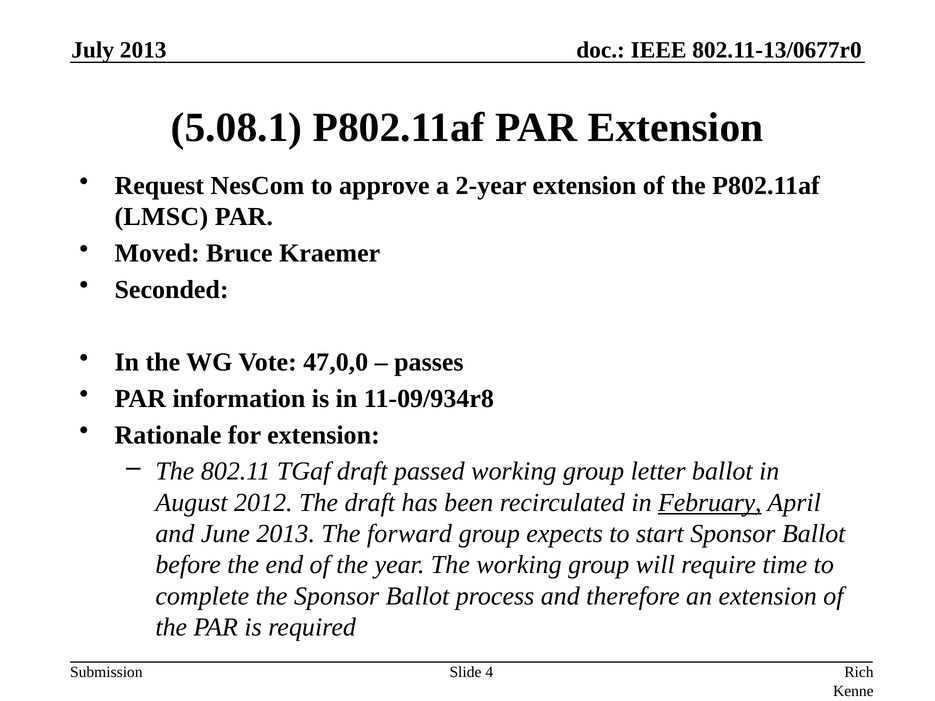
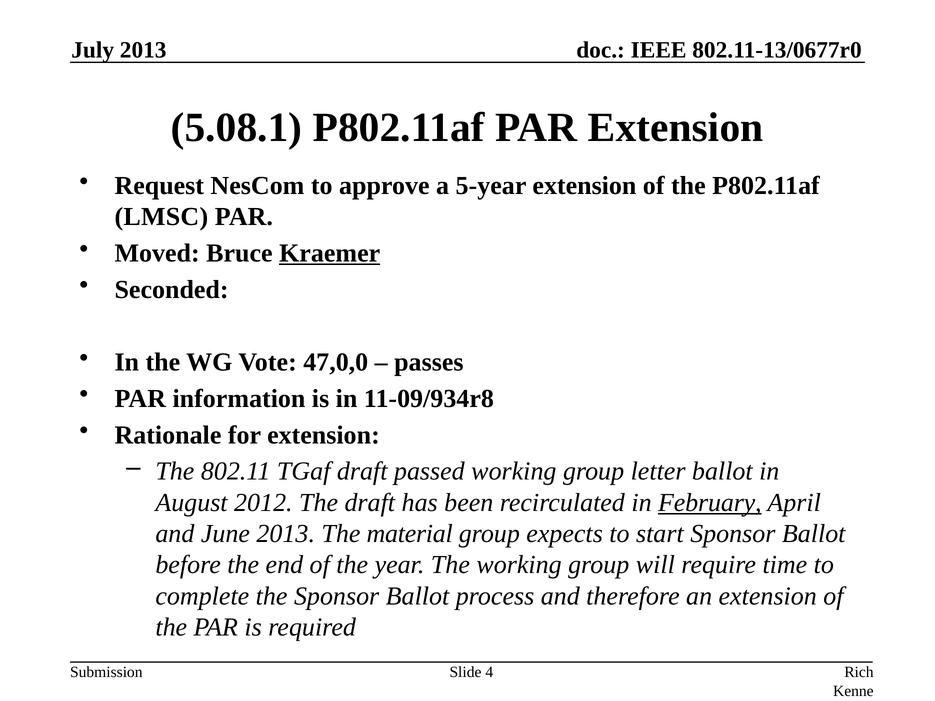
2-year: 2-year -> 5-year (491, 186)
Kraemer underline: none -> present (330, 253)
forward: forward -> material (410, 534)
